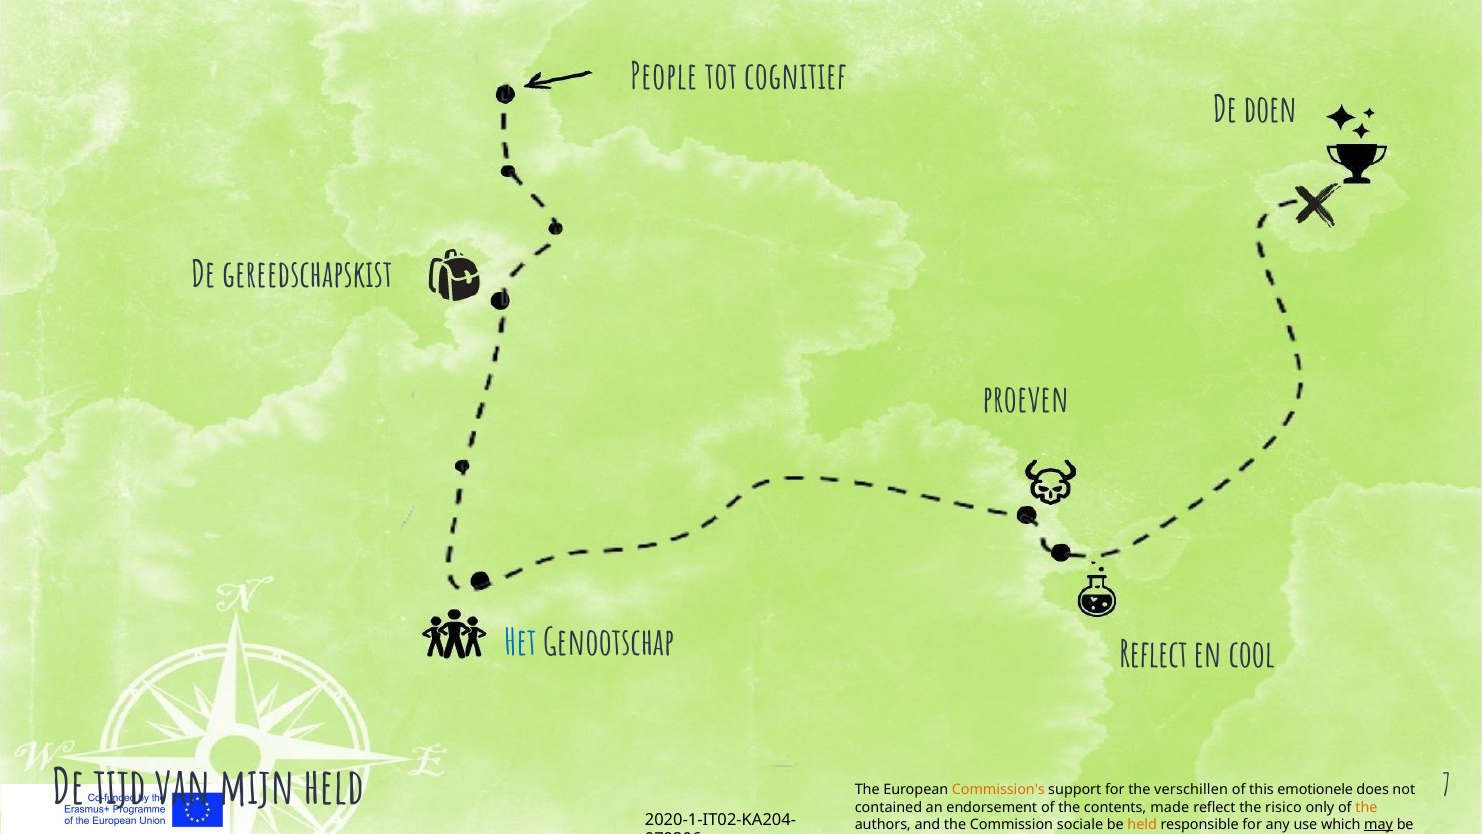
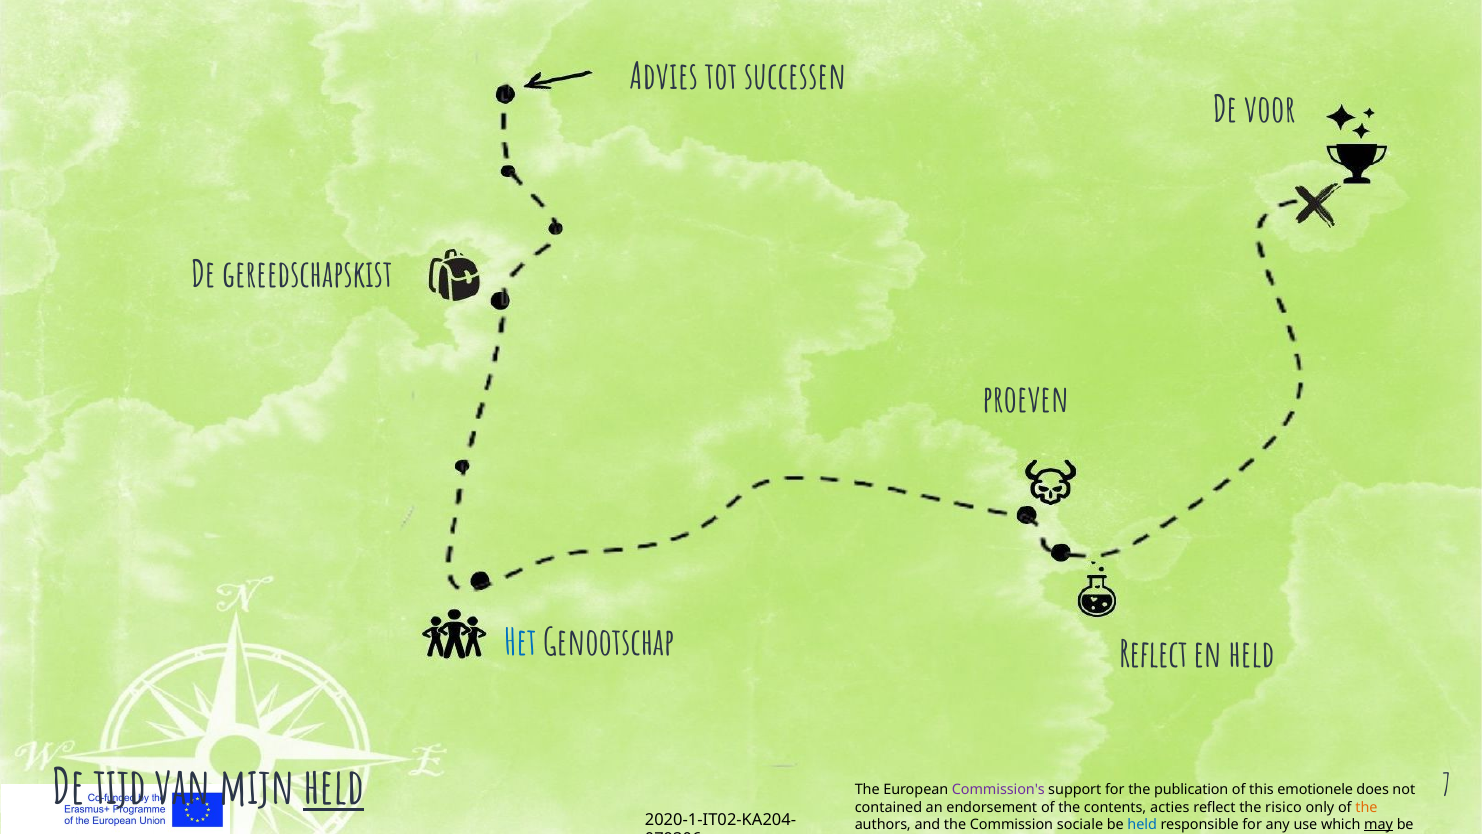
People: People -> Advies (664, 77)
cognitief: cognitief -> successen (795, 77)
doen: doen -> voor (1270, 110)
en cool: cool -> held (1251, 655)
held underline: none -> present (334, 788)
Commission's colour: orange -> purple (998, 790)
verschillen: verschillen -> publication (1191, 790)
contents made: made -> acties (1170, 807)
held colour: orange -> blue (1142, 824)
